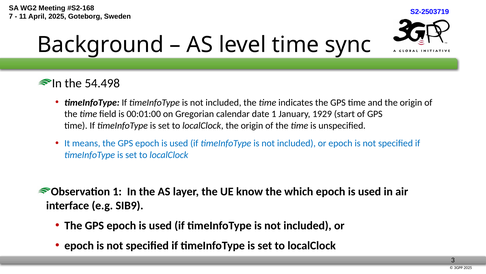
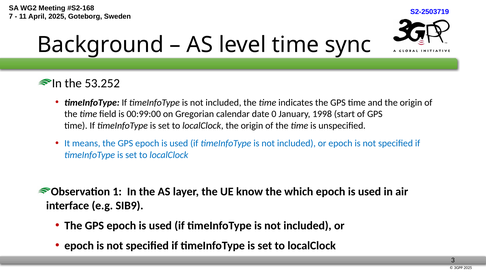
54.498: 54.498 -> 53.252 (102, 83)
00:01:00: 00:01:00 -> 00:99:00 (144, 114)
date 1: 1 -> 0 (274, 114)
1929: 1929 -> 1998 (322, 114)
